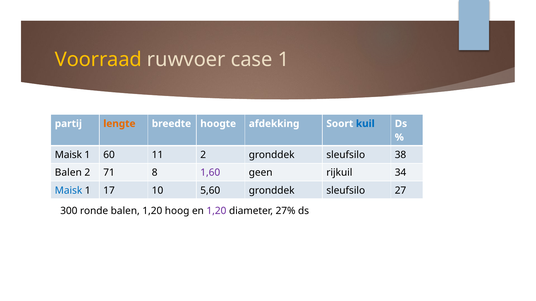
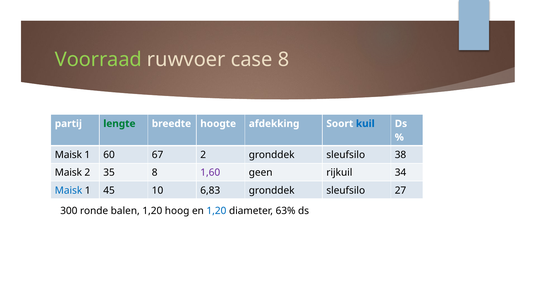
Voorraad colour: yellow -> light green (98, 60)
case 1: 1 -> 8 (284, 60)
lengte colour: orange -> green (119, 124)
11: 11 -> 67 (158, 155)
Balen: Balen -> Maisk (68, 173)
71: 71 -> 35 (109, 173)
17: 17 -> 45 (109, 191)
5,60: 5,60 -> 6,83 (210, 191)
1,20 colour: purple -> blue (216, 211)
27%: 27% -> 63% (286, 211)
